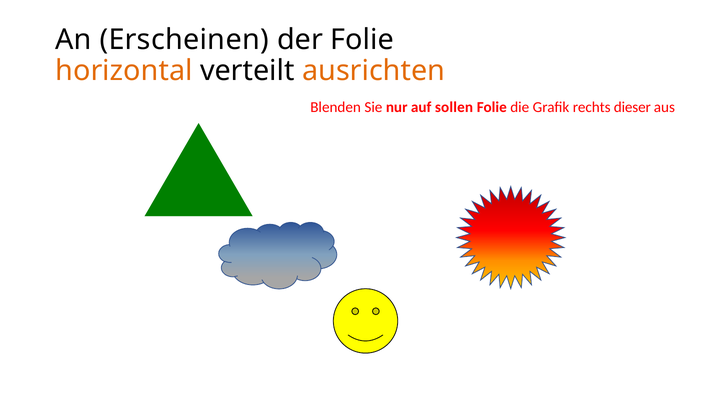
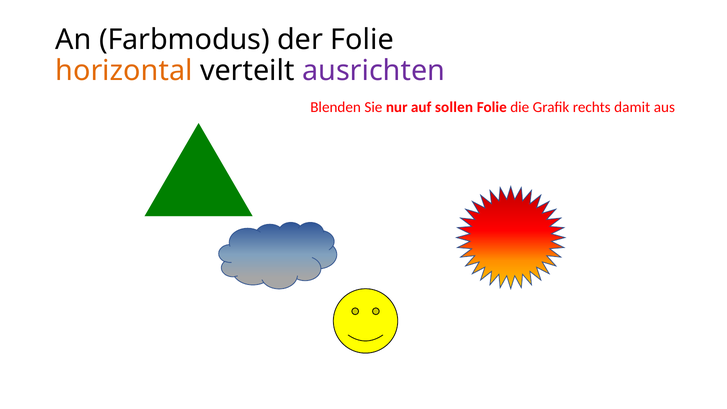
Erscheinen: Erscheinen -> Farbmodus (184, 40)
ausrichten colour: orange -> purple (374, 71)
dieser: dieser -> damit (632, 107)
